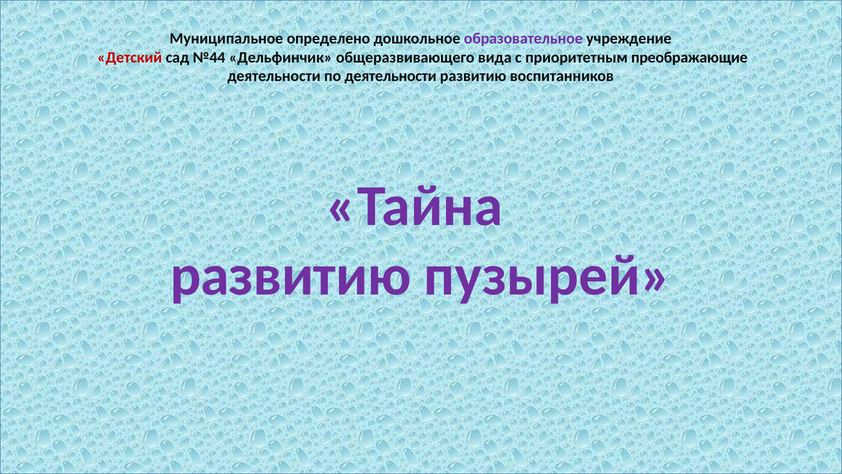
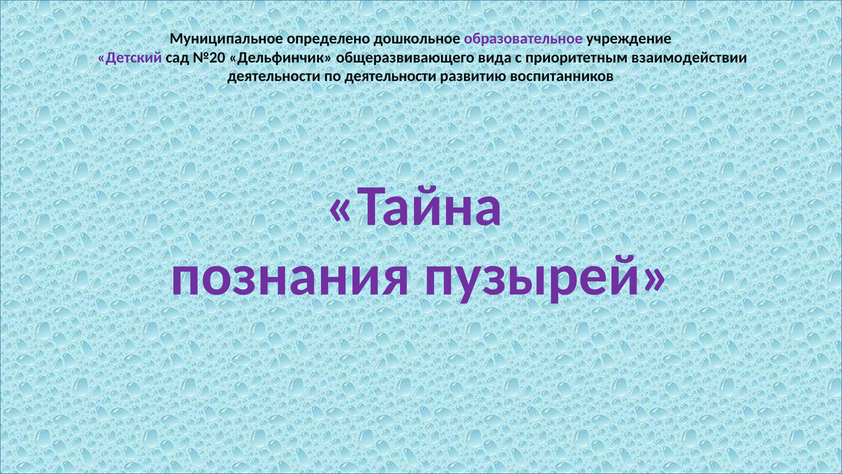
Детский colour: red -> purple (130, 57)
№44: №44 -> №20 (209, 57)
преображающие: преображающие -> взаимодействии (689, 57)
развитию: развитию -> познания (290, 276)
